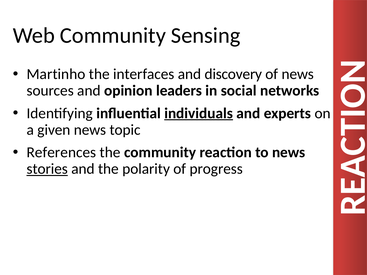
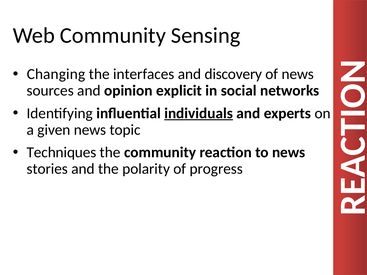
Martinho: Martinho -> Changing (56, 74)
leaders: leaders -> explicit (179, 91)
References: References -> Techniques (61, 153)
stories underline: present -> none (47, 169)
